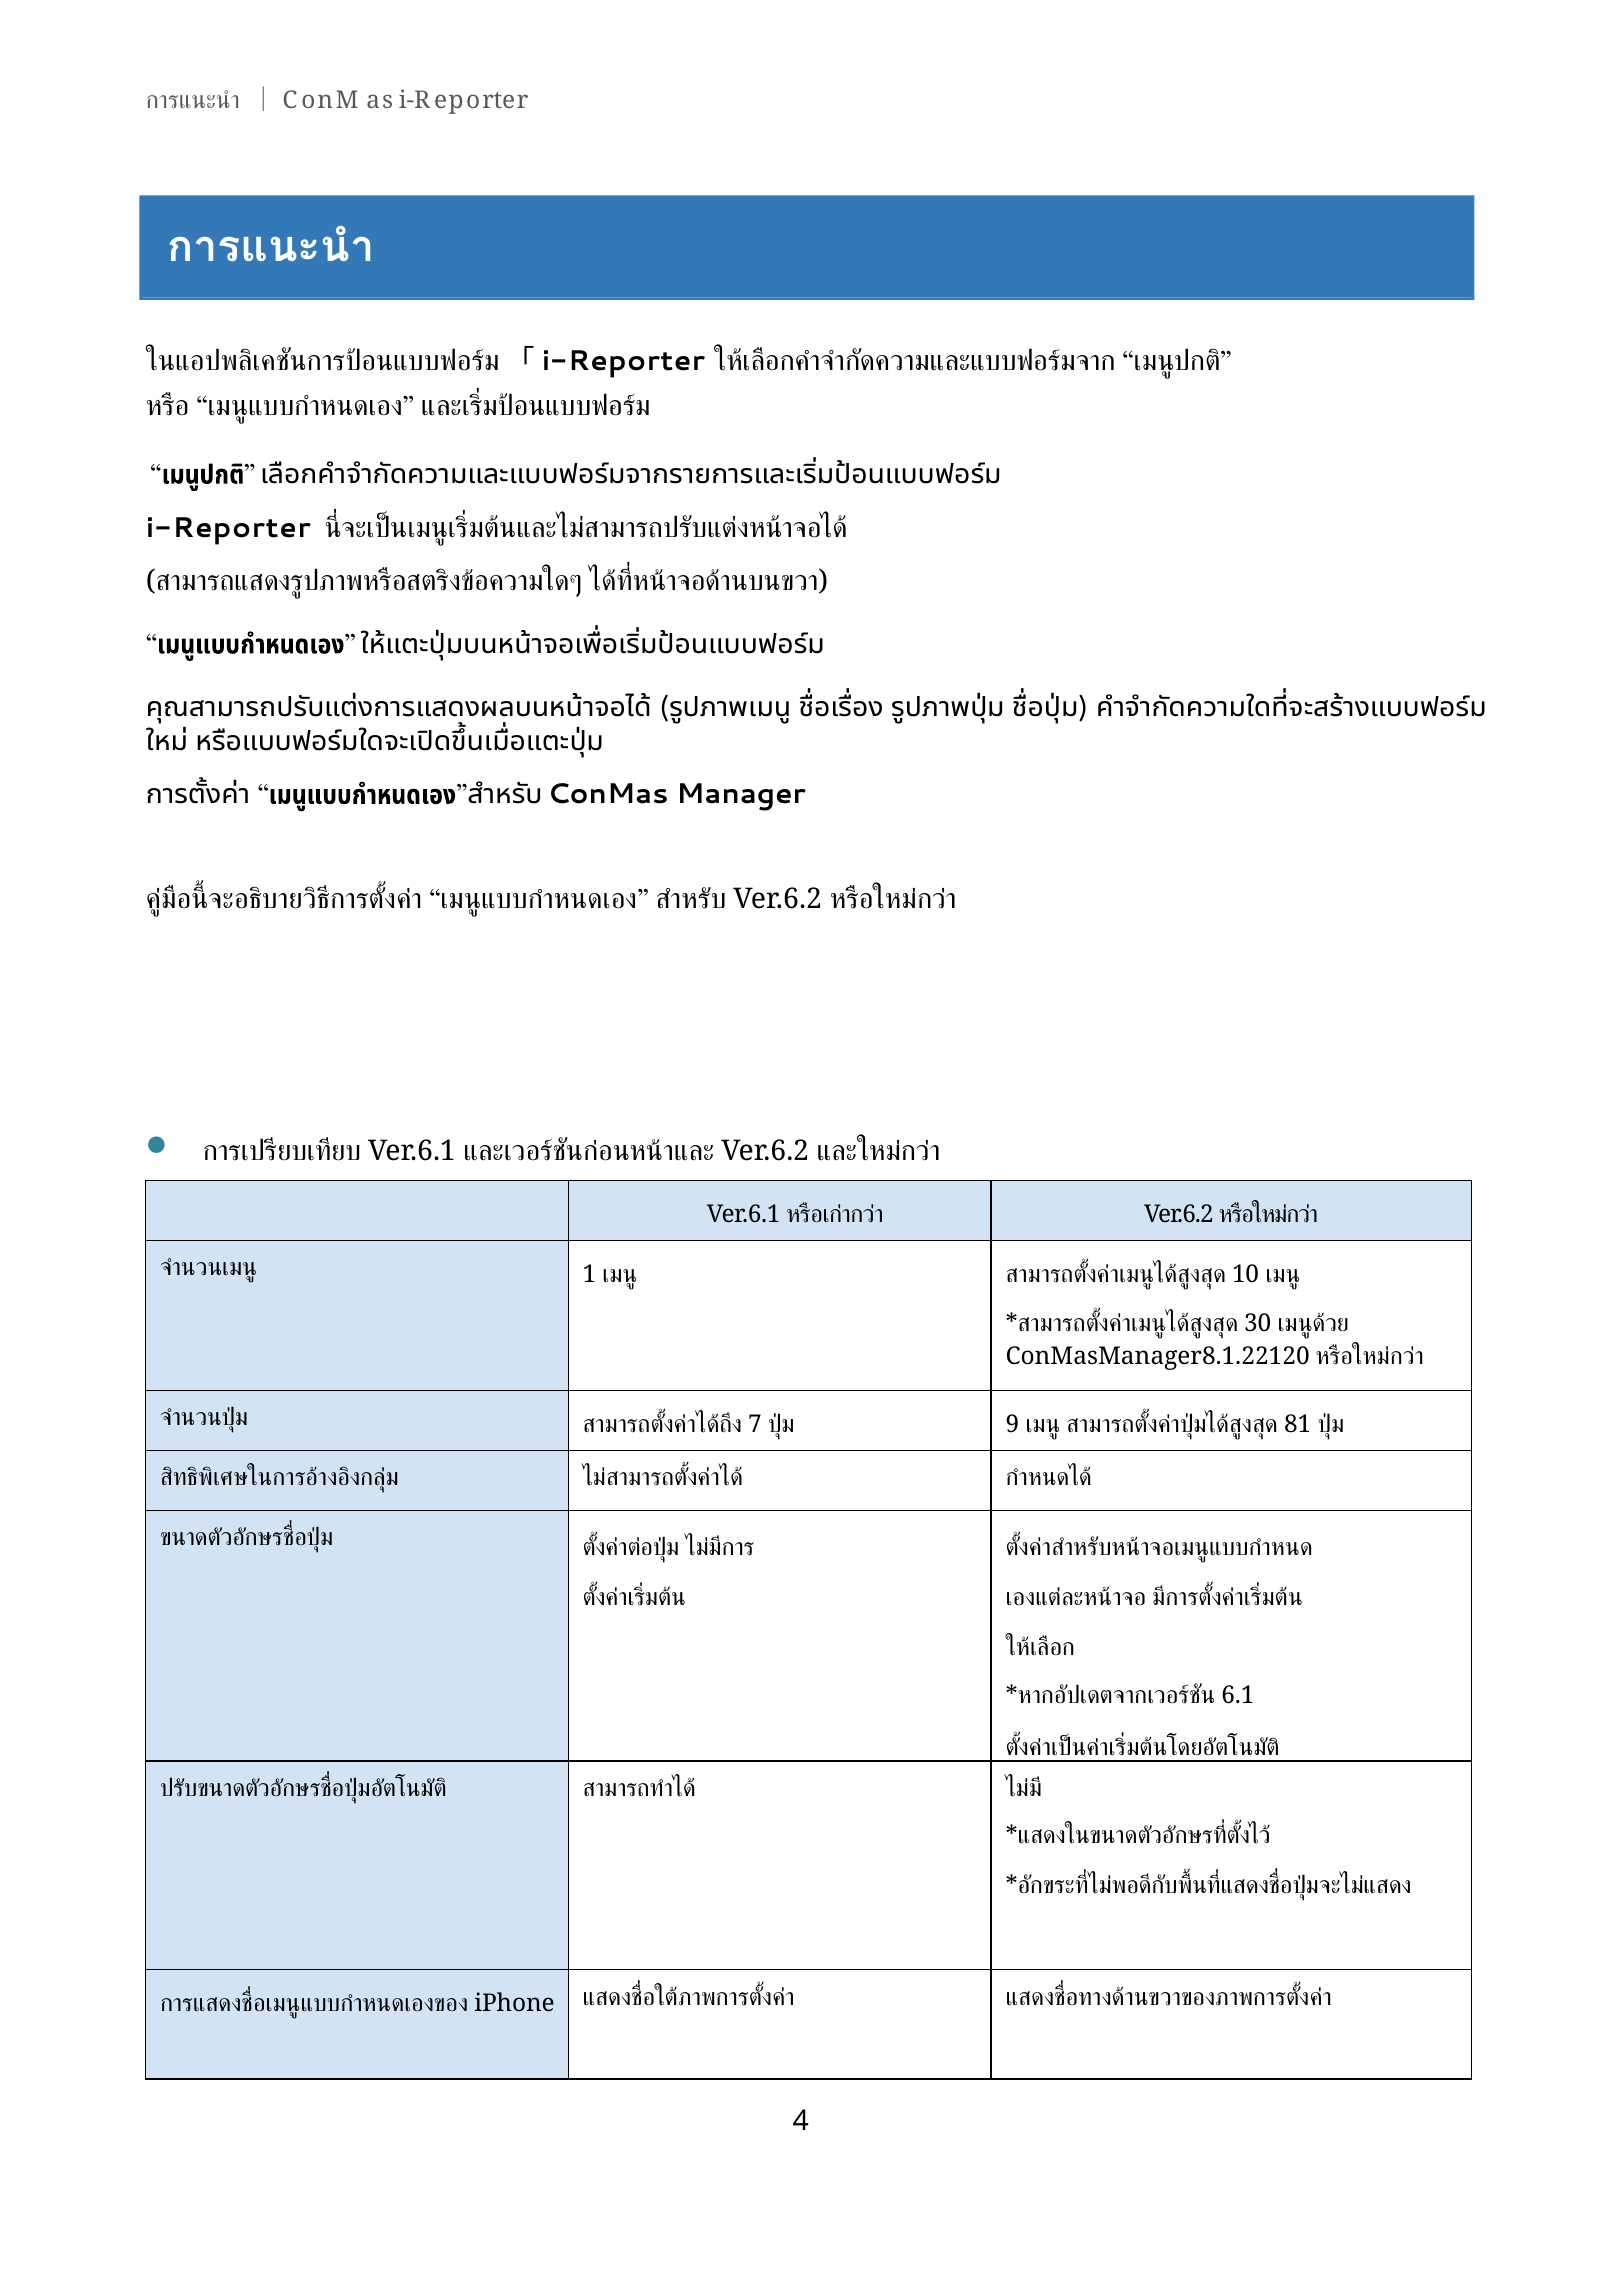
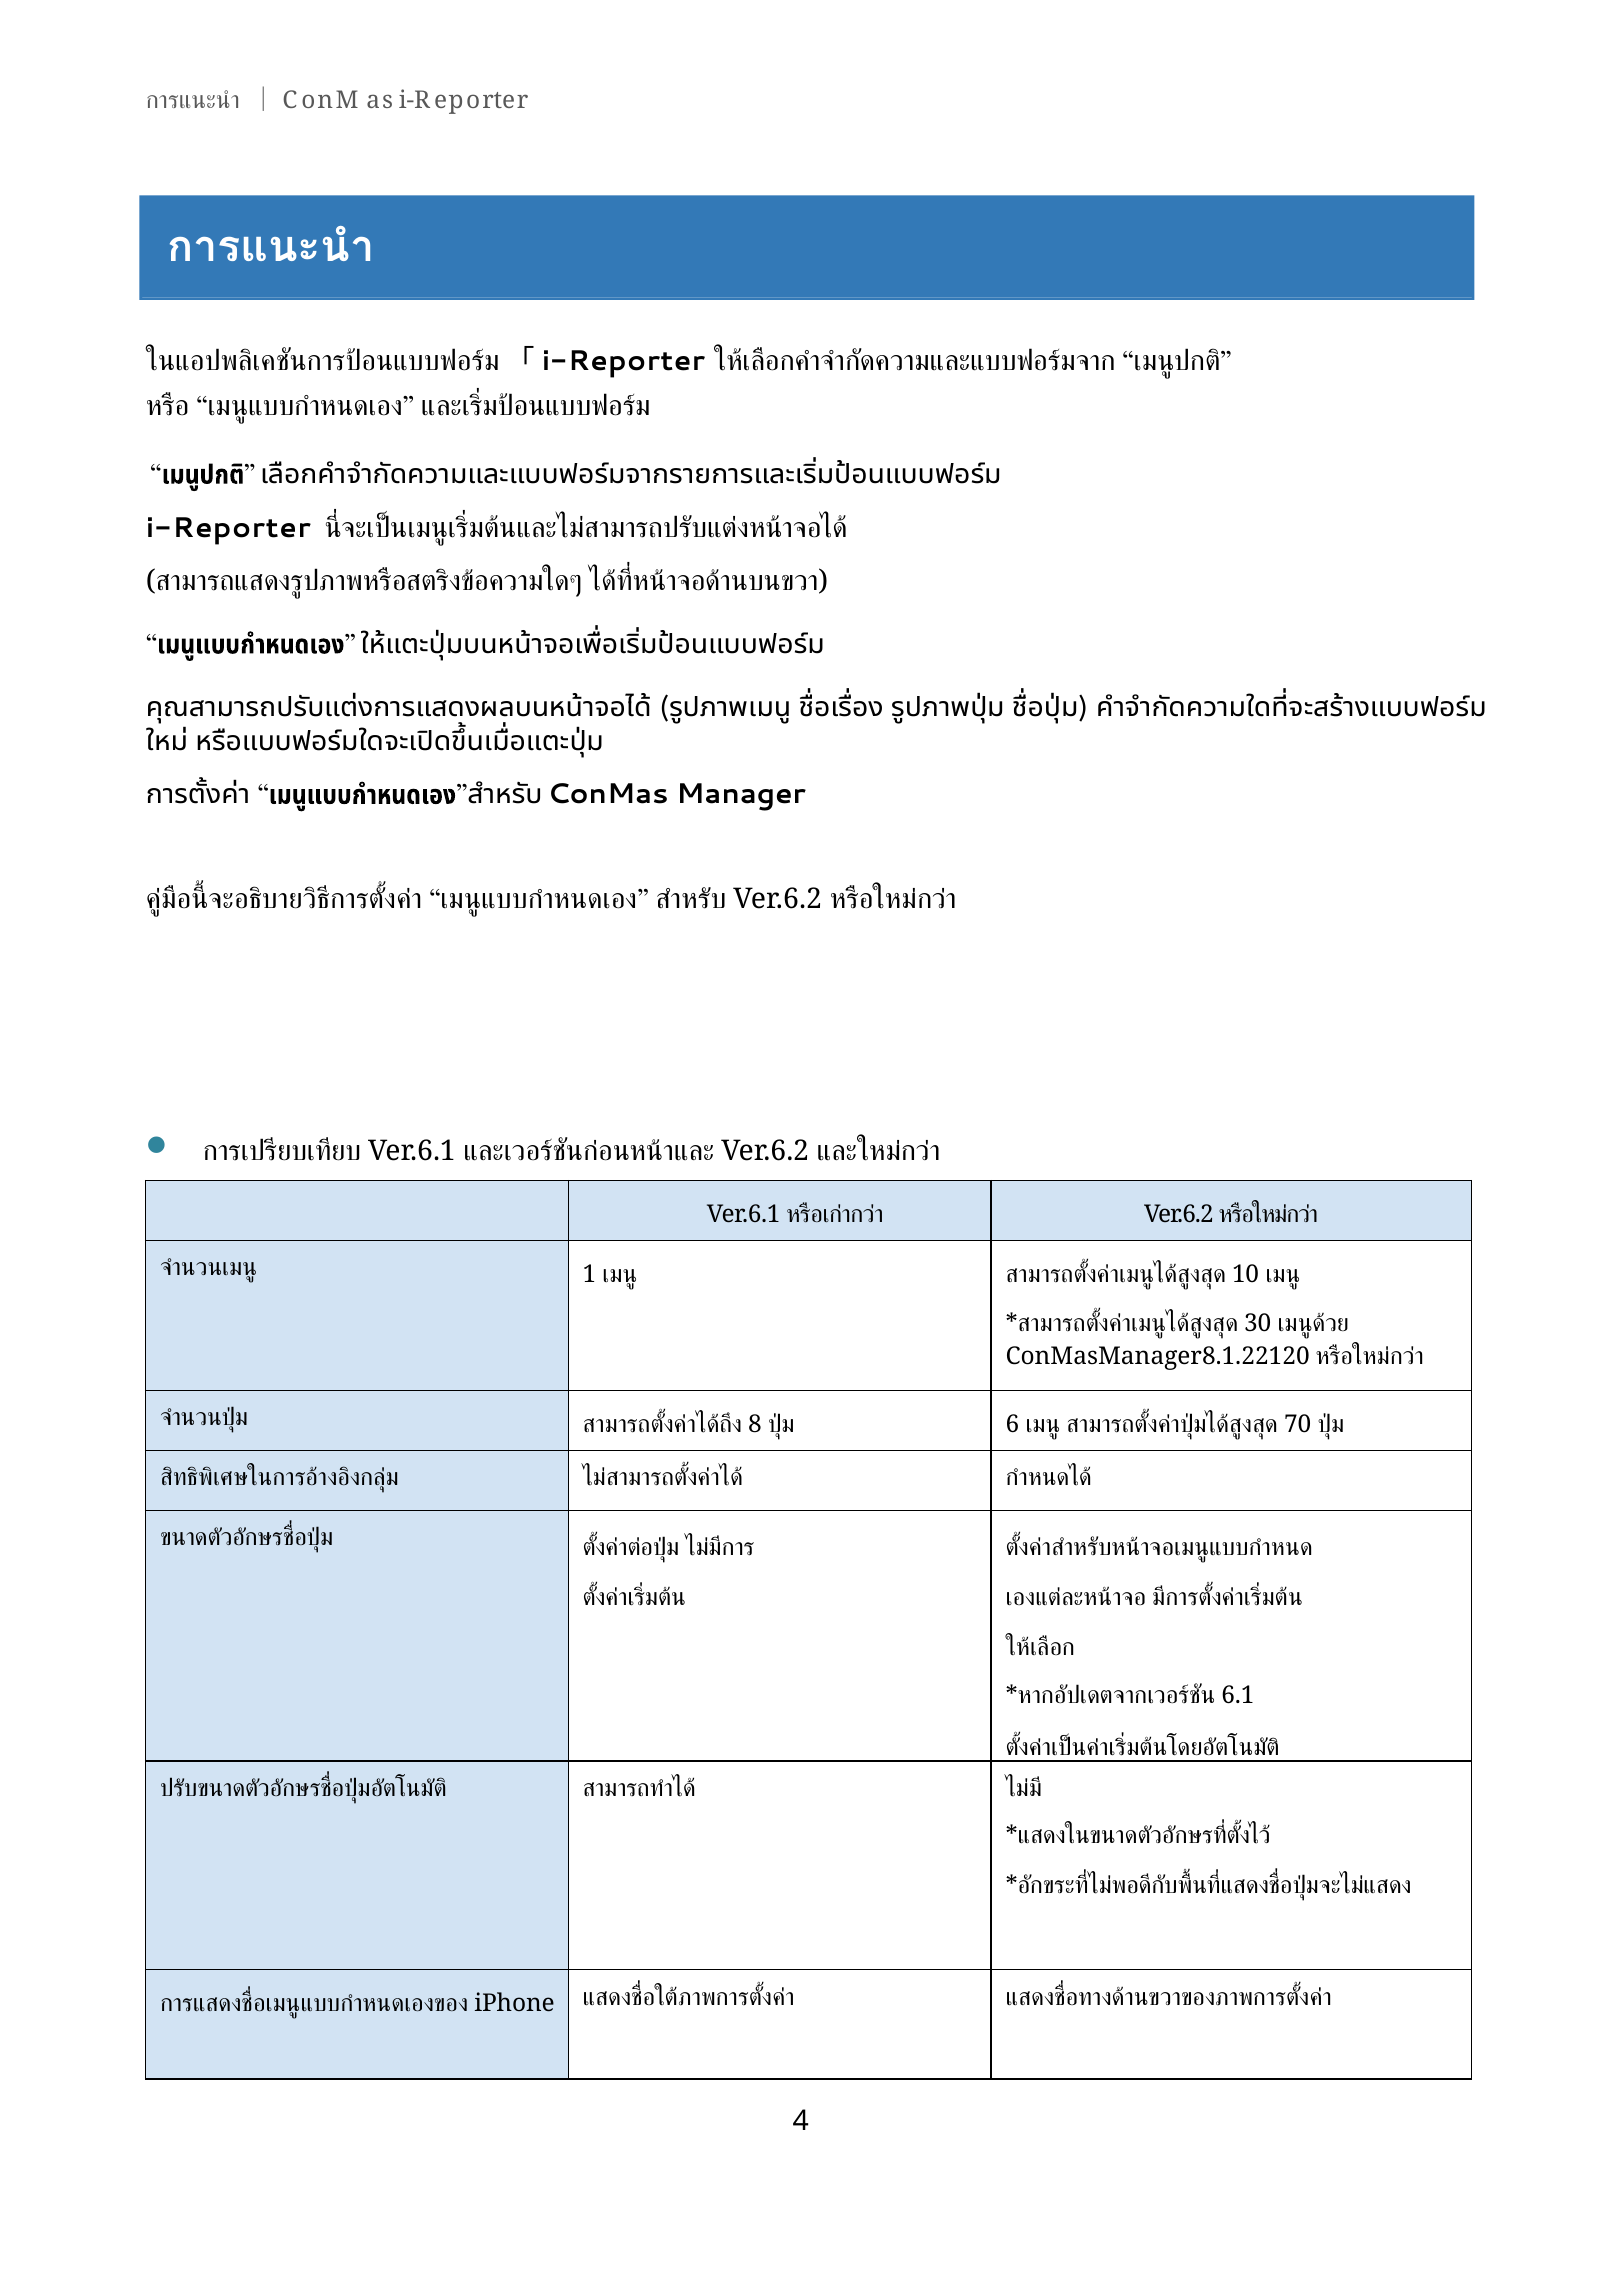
7: 7 -> 8 (755, 1424)
9: 9 -> 6 (1013, 1424)
81: 81 -> 70 (1298, 1424)
